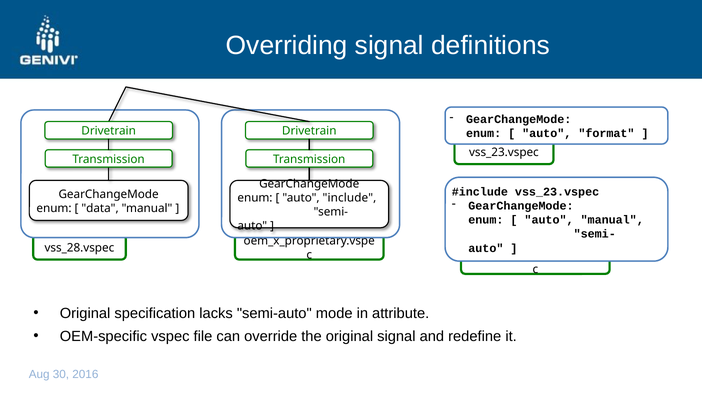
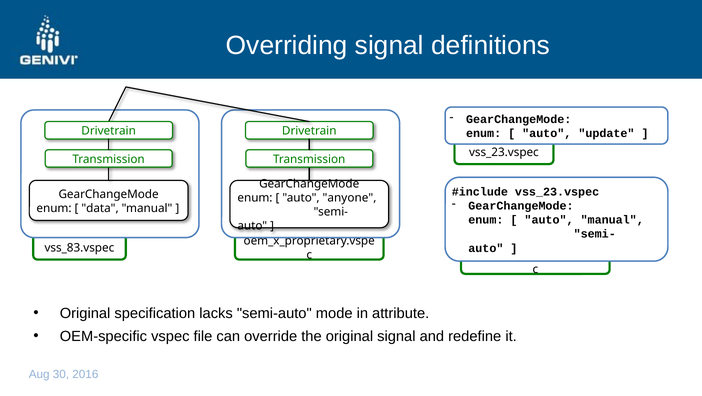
format: format -> update (606, 133)
include: include -> anyone (350, 198)
vss_28.vspec: vss_28.vspec -> vss_83.vspec (79, 248)
